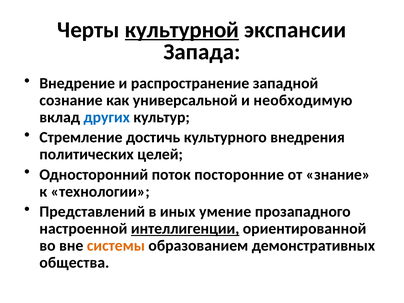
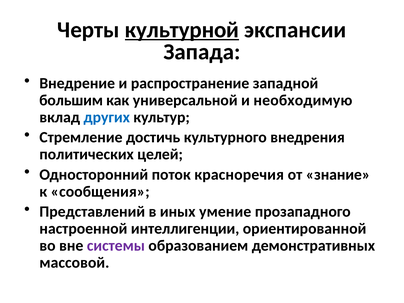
сознание: сознание -> большим (71, 100)
посторонние: посторонние -> красноречия (239, 175)
технологии: технологии -> сообщения (100, 192)
интеллигенции underline: present -> none (185, 229)
системы colour: orange -> purple (116, 246)
общества: общества -> массовой (74, 263)
